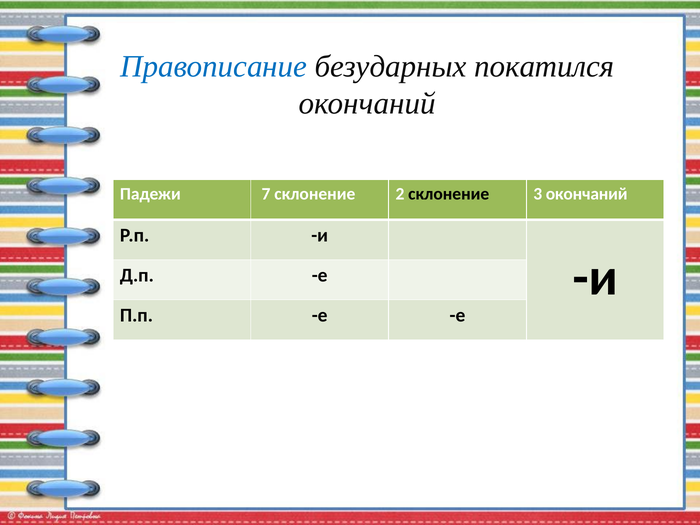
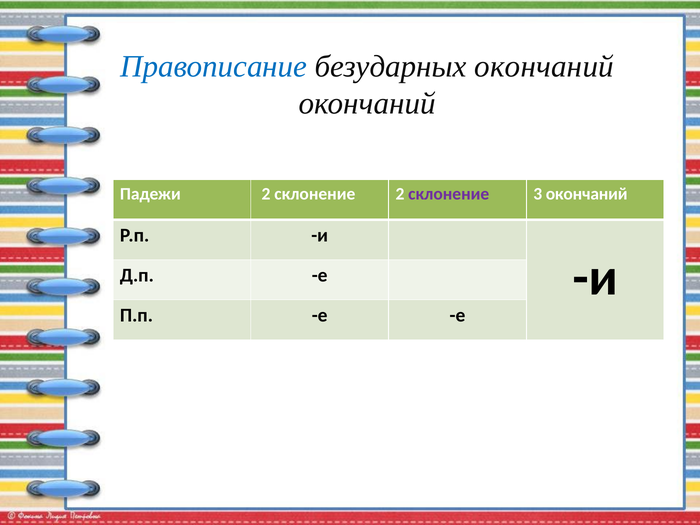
безударных покатился: покатился -> окончаний (544, 66)
Падежи 7: 7 -> 2 (266, 194)
склонение colour: black -> purple (449, 194)
